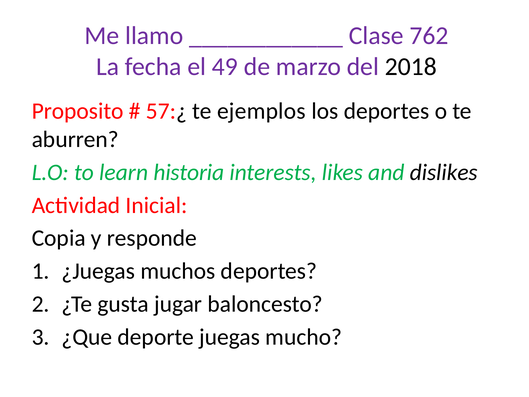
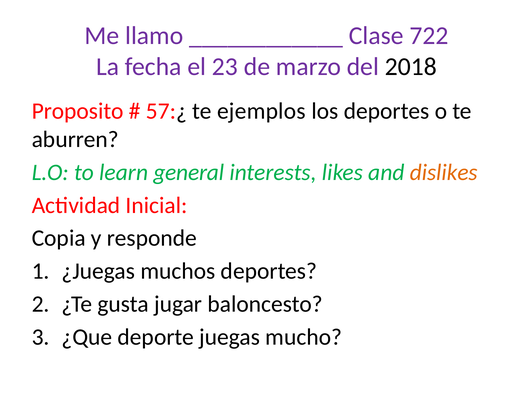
762: 762 -> 722 (429, 36)
49: 49 -> 23 (225, 67)
historia: historia -> general (189, 172)
dislikes colour: black -> orange (444, 172)
